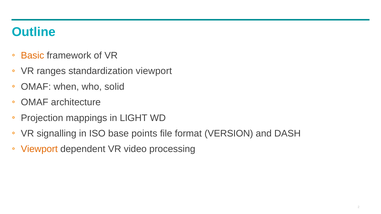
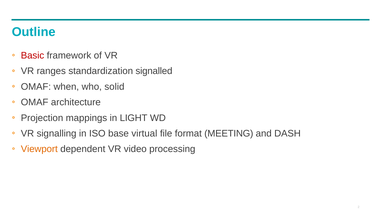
Basic colour: orange -> red (32, 56)
standardization viewport: viewport -> signalled (154, 71)
points: points -> virtual (144, 134)
VERSION: VERSION -> MEETING (229, 134)
